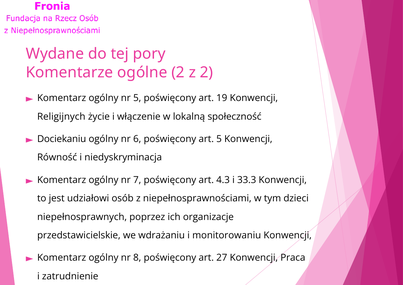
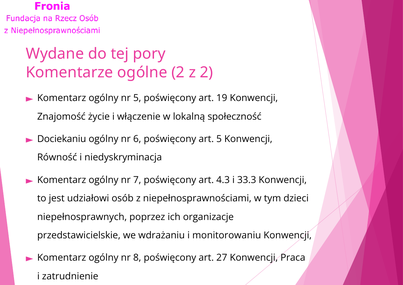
Religijnych: Religijnych -> Znajomość (61, 116)
